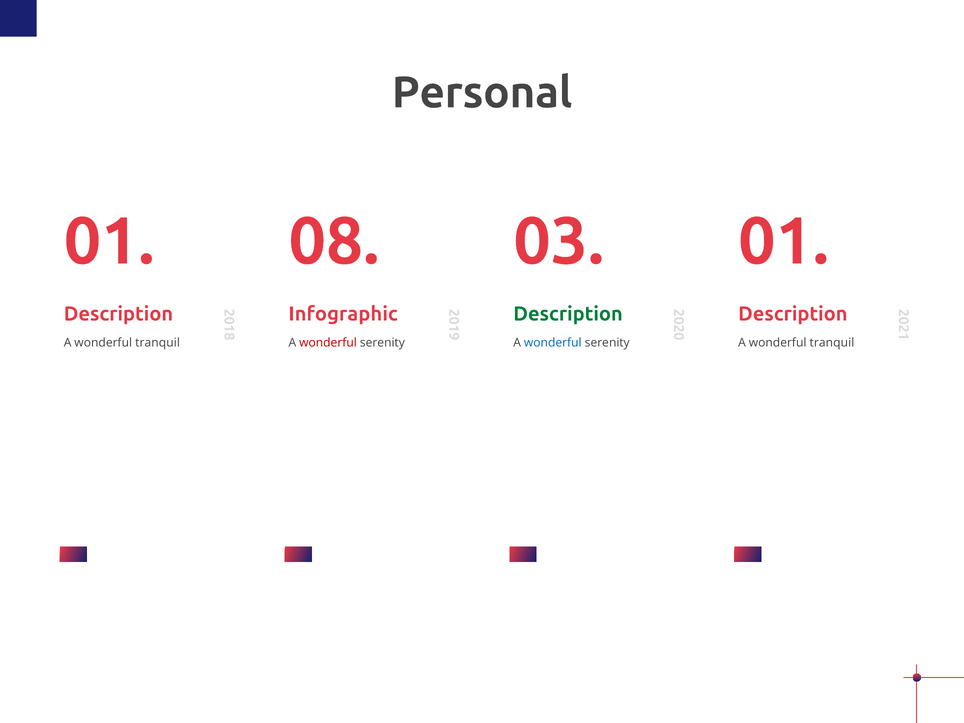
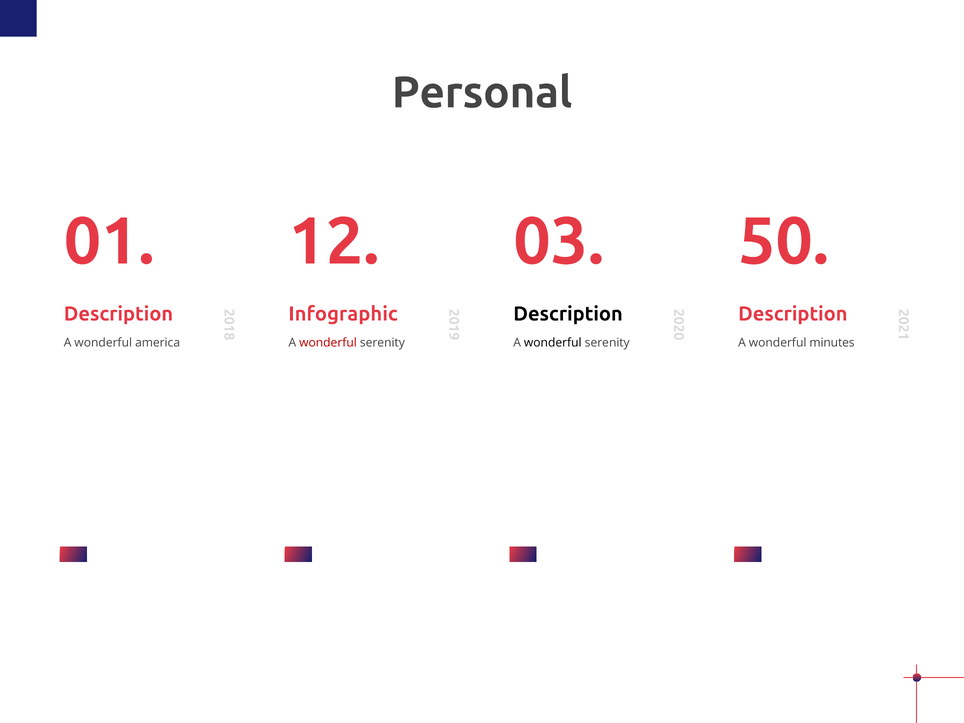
08: 08 -> 12 (334, 242)
03 01: 01 -> 50 (784, 242)
Description colour: green -> black (568, 314)
tranquil: tranquil -> america (158, 343)
wonderful colour: blue -> black (553, 343)
tranquil: tranquil -> minutes (832, 343)
